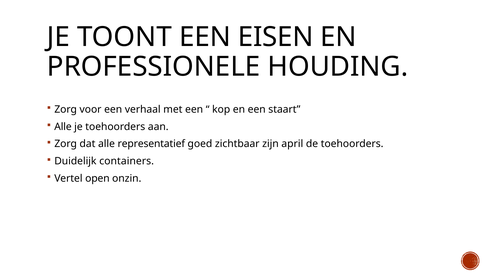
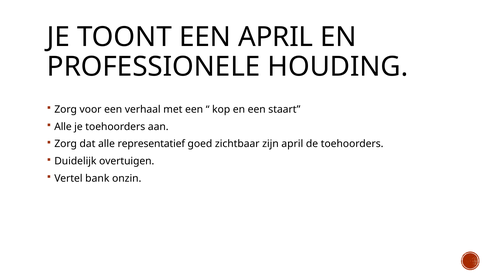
EEN EISEN: EISEN -> APRIL (276, 37)
containers: containers -> overtuigen (127, 161)
open: open -> bank (97, 179)
